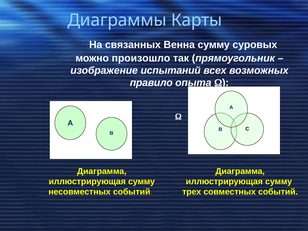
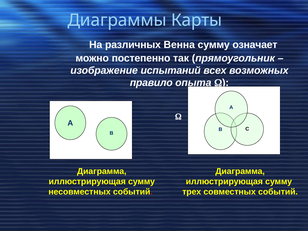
связанных: связанных -> различных (133, 45)
суровых: суровых -> означает (255, 45)
произошло: произошло -> постепенно (141, 58)
